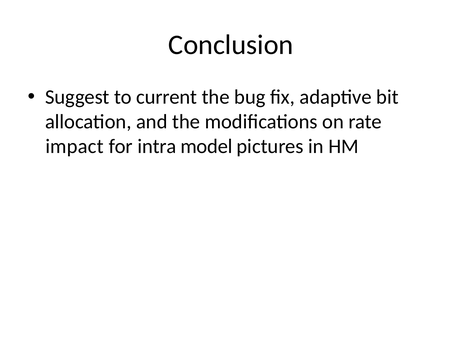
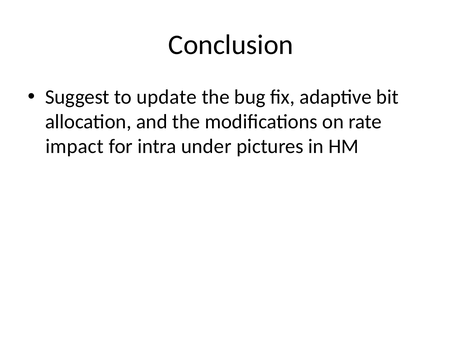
current: current -> update (167, 97)
model: model -> under (206, 146)
